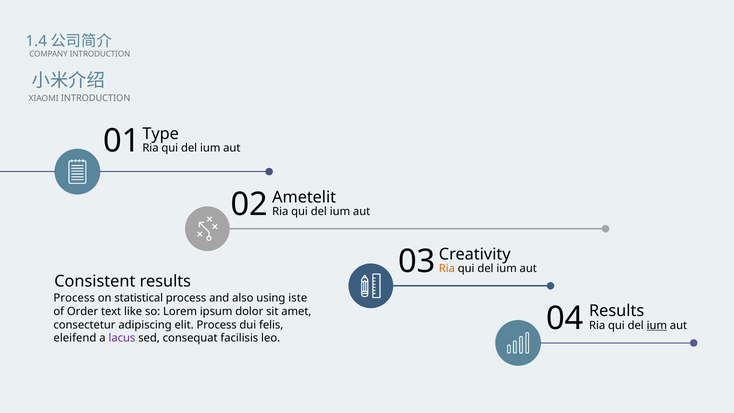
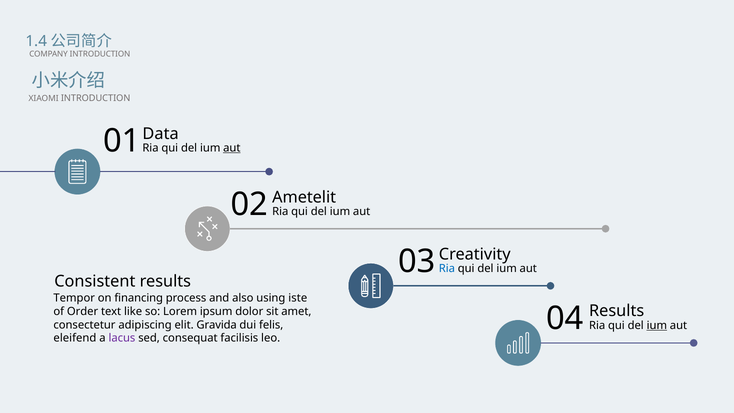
Type: Type -> Data (161, 134)
aut underline: none -> present (232, 148)
Ria colour: orange -> blue (447, 269)
Process: Process -> Tempor (74, 298)
statistical: statistical -> financing (139, 298)
elit Process: Process -> Gravida (217, 325)
